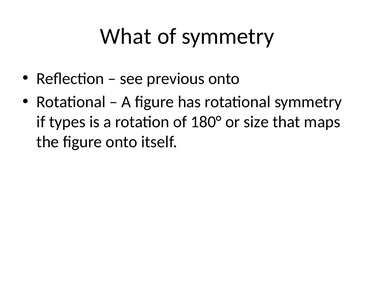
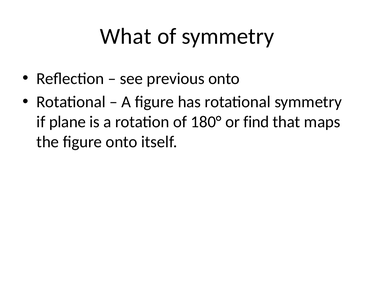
types: types -> plane (67, 122)
size: size -> find (256, 122)
